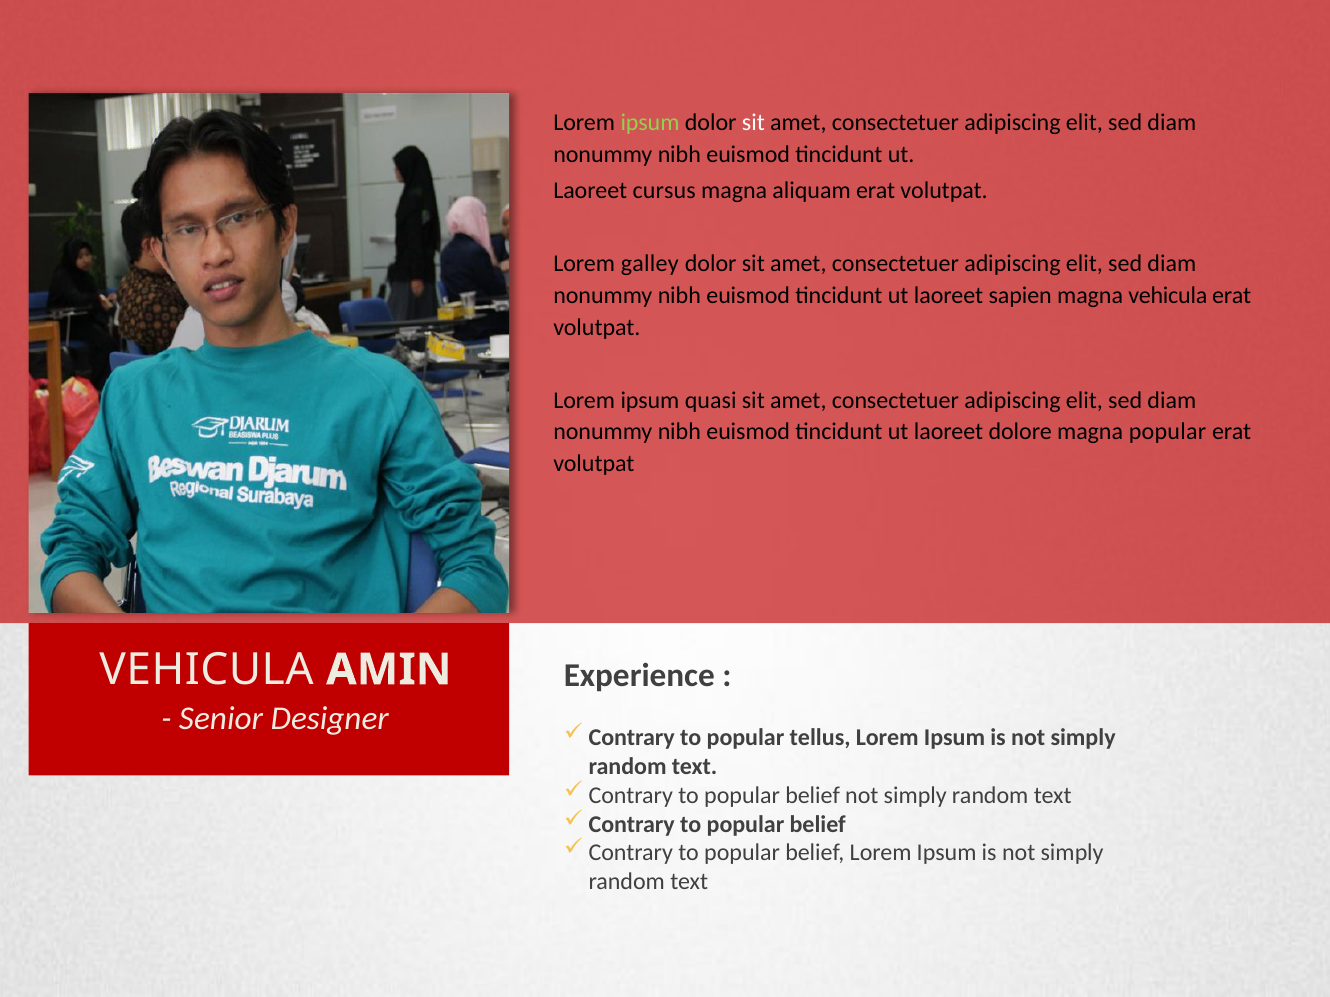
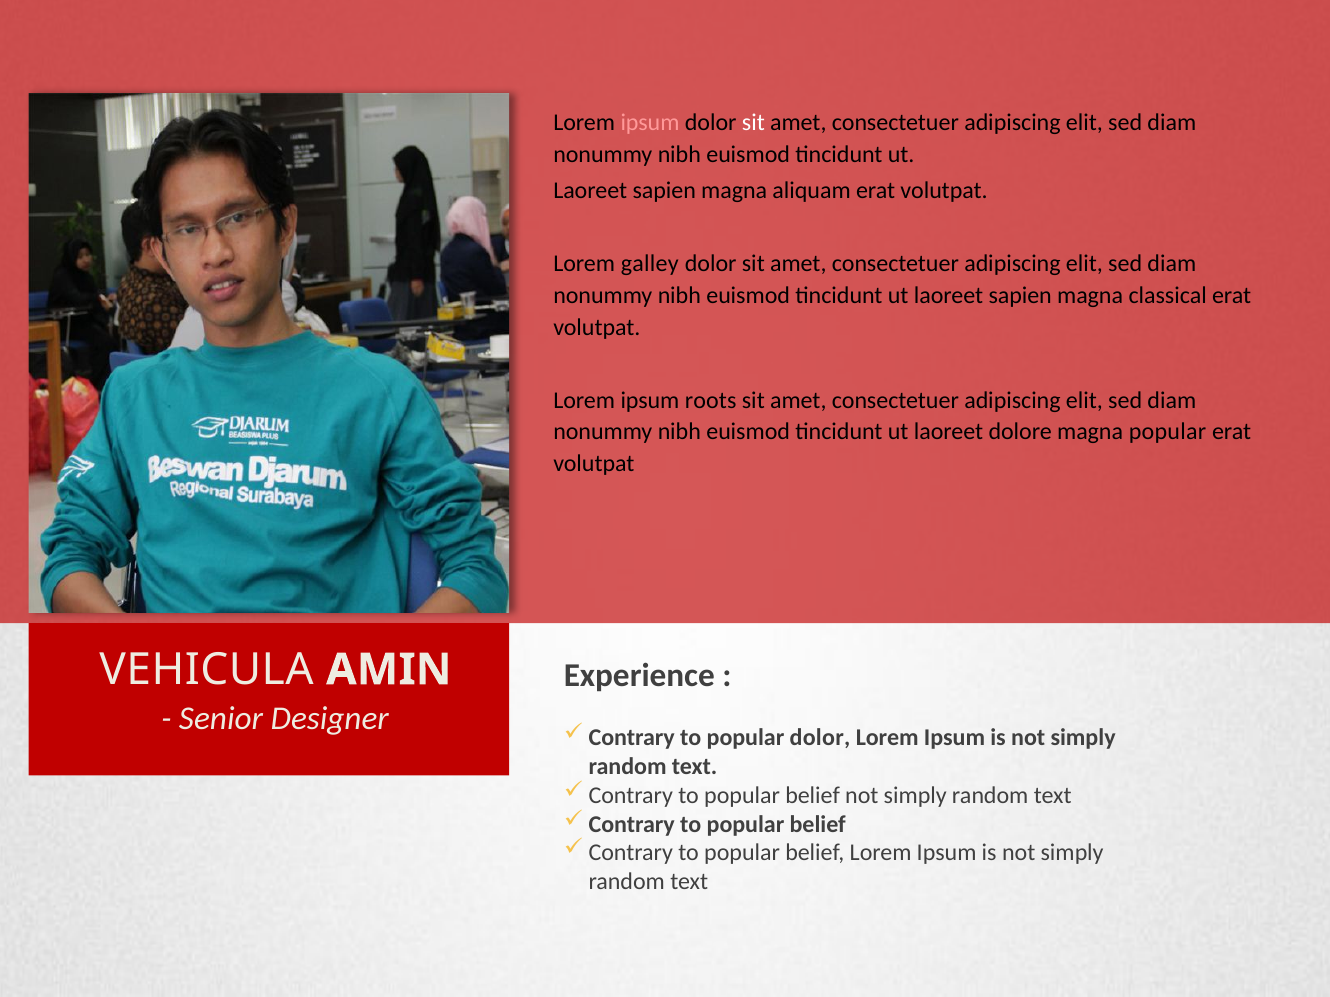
ipsum colour: light green -> pink (650, 122)
cursus: cursus -> sapien (664, 191)
magna vehicula: vehicula -> classical (1168, 296)
quasi: quasi -> roots (711, 400)
popular tellus: tellus -> dolor (820, 738)
